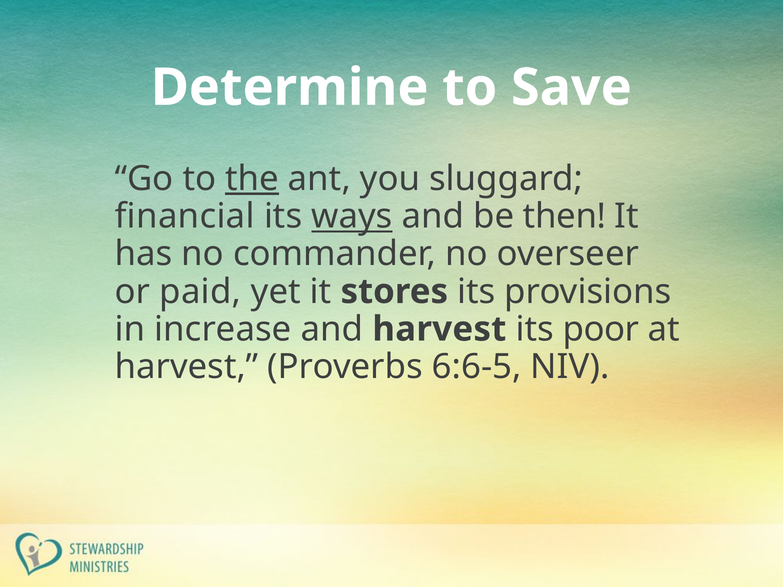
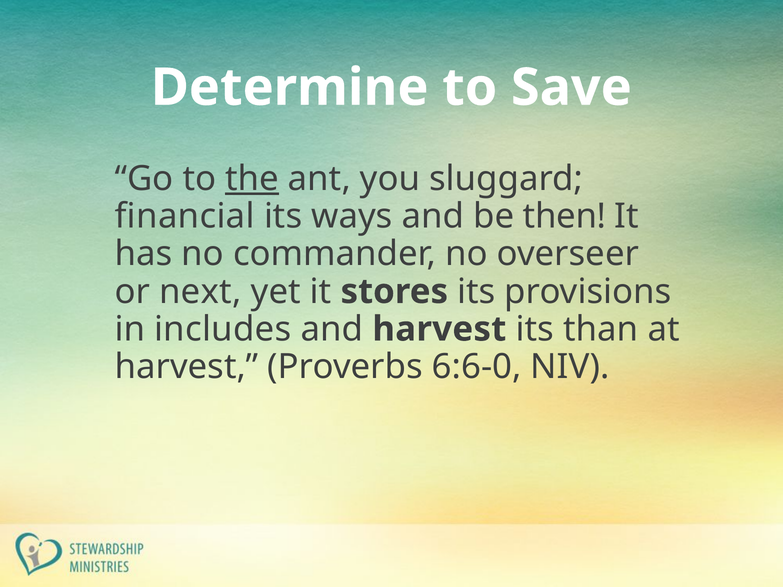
ways underline: present -> none (352, 216)
paid: paid -> next (200, 292)
increase: increase -> includes (223, 329)
poor: poor -> than (601, 329)
6:6-5: 6:6-5 -> 6:6-0 (477, 367)
